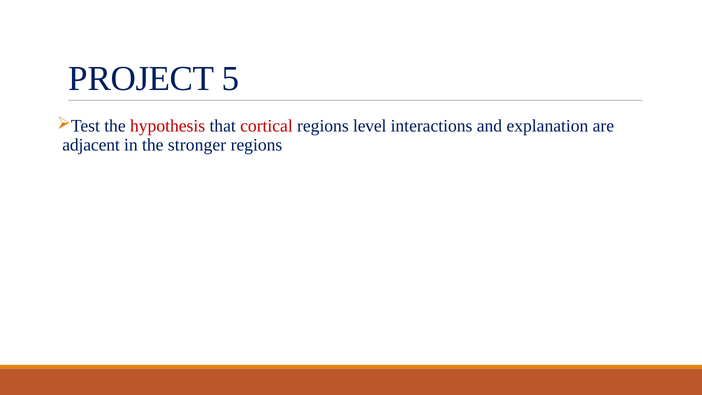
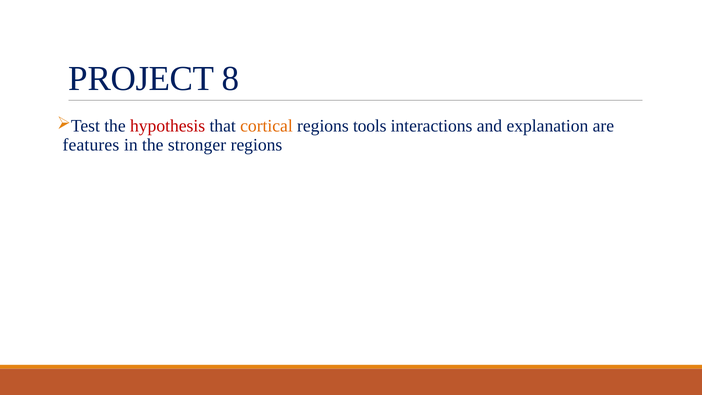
5: 5 -> 8 (231, 79)
cortical colour: red -> orange (266, 126)
level: level -> tools (370, 126)
adjacent: adjacent -> features (91, 145)
